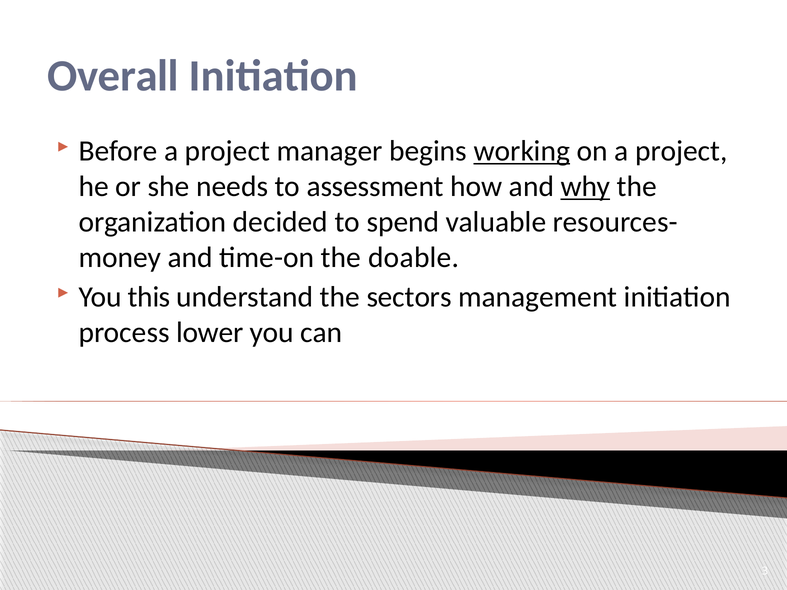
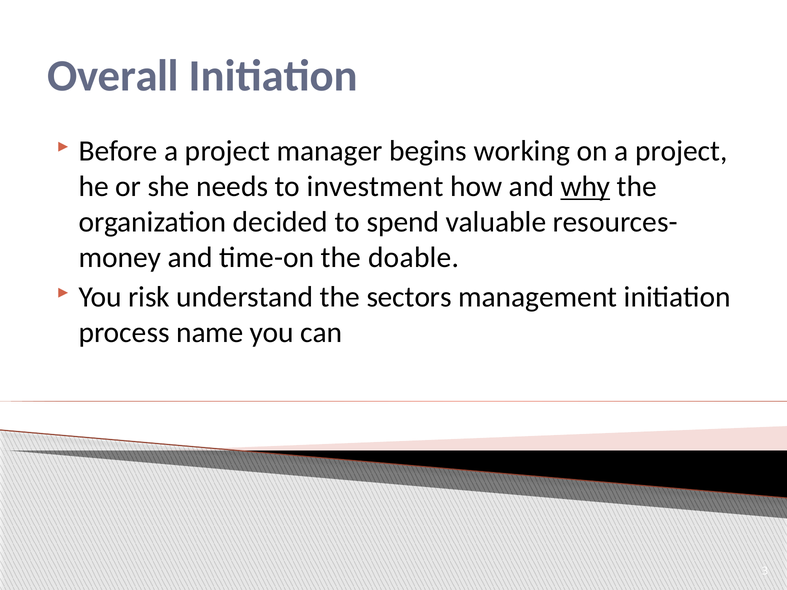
working underline: present -> none (522, 151)
assessment: assessment -> investment (375, 187)
this: this -> risk (149, 297)
lower: lower -> name (210, 333)
